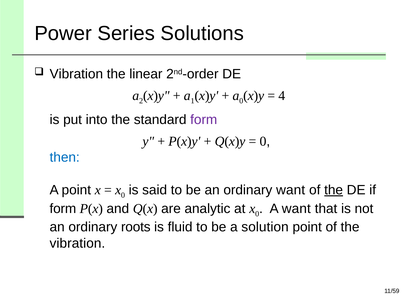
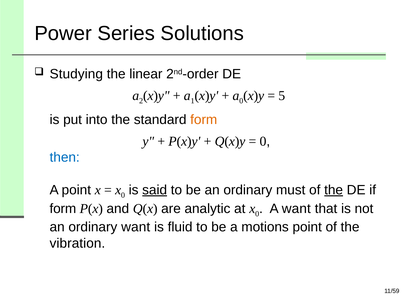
Vibration: Vibration -> Studying (76, 74)
4: 4 -> 5 (282, 95)
form colour: purple -> orange (204, 119)
said underline: none -> present (155, 190)
ordinary want: want -> must (291, 190)
ordinary roots: roots -> want (136, 227)
solution: solution -> motions (265, 227)
